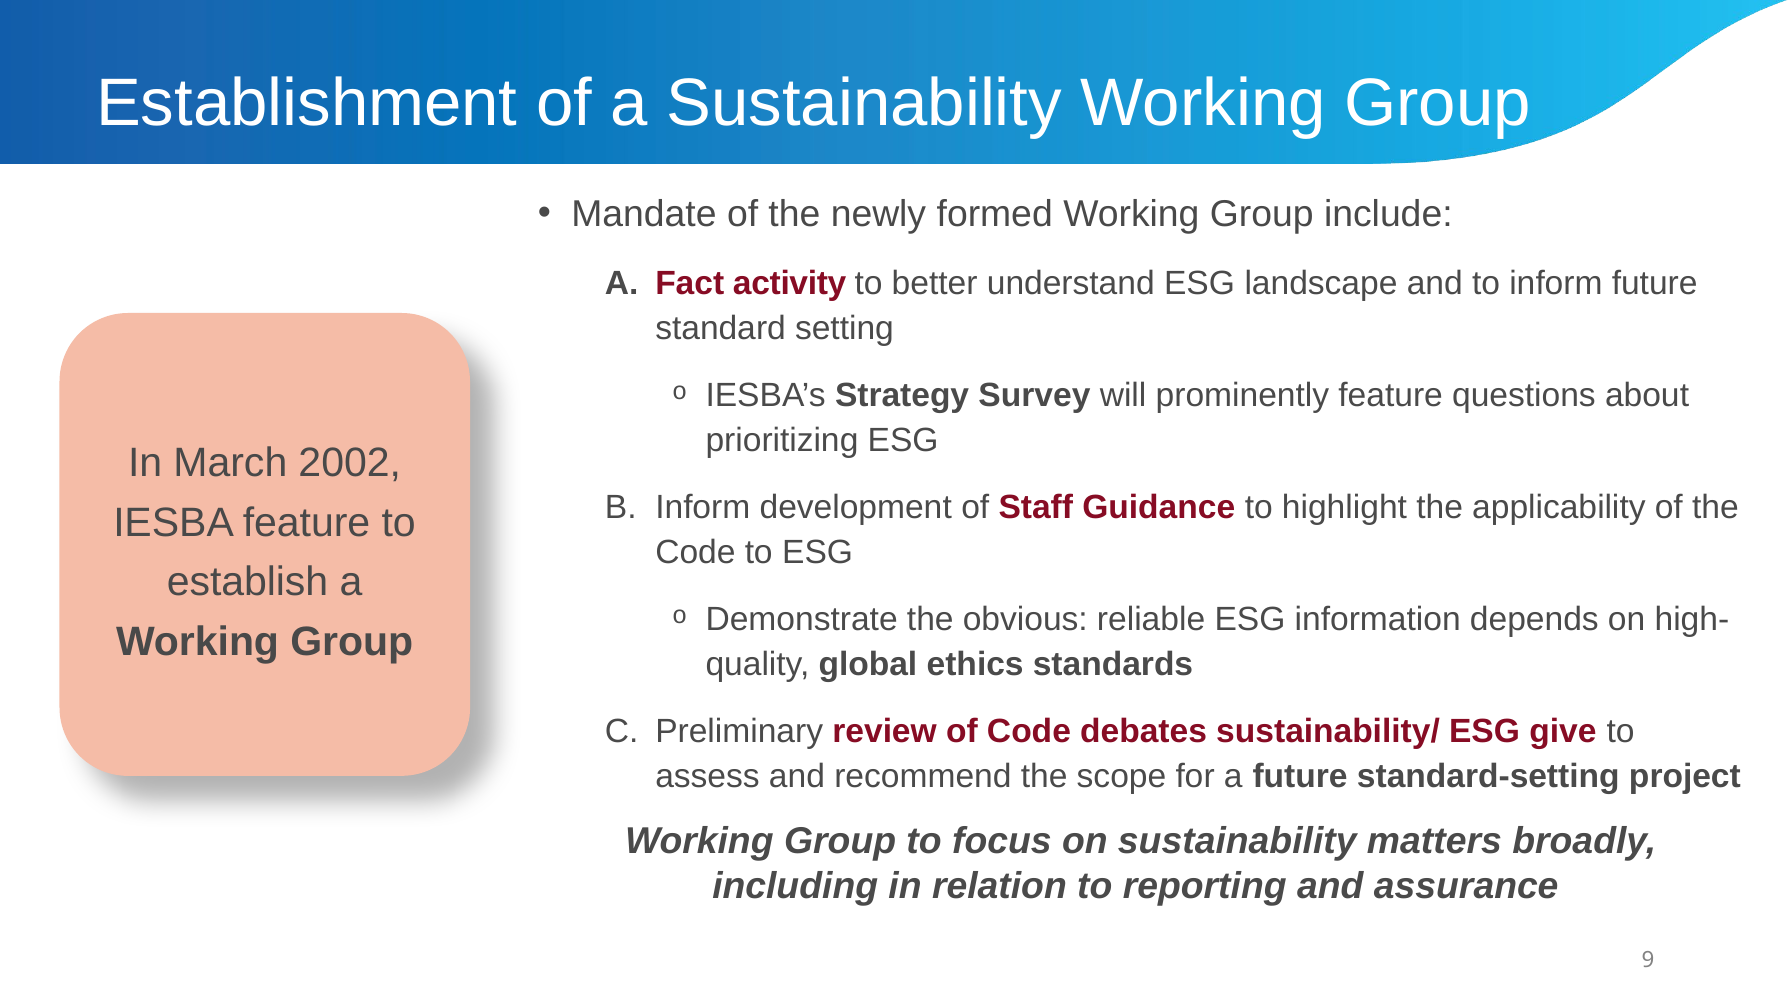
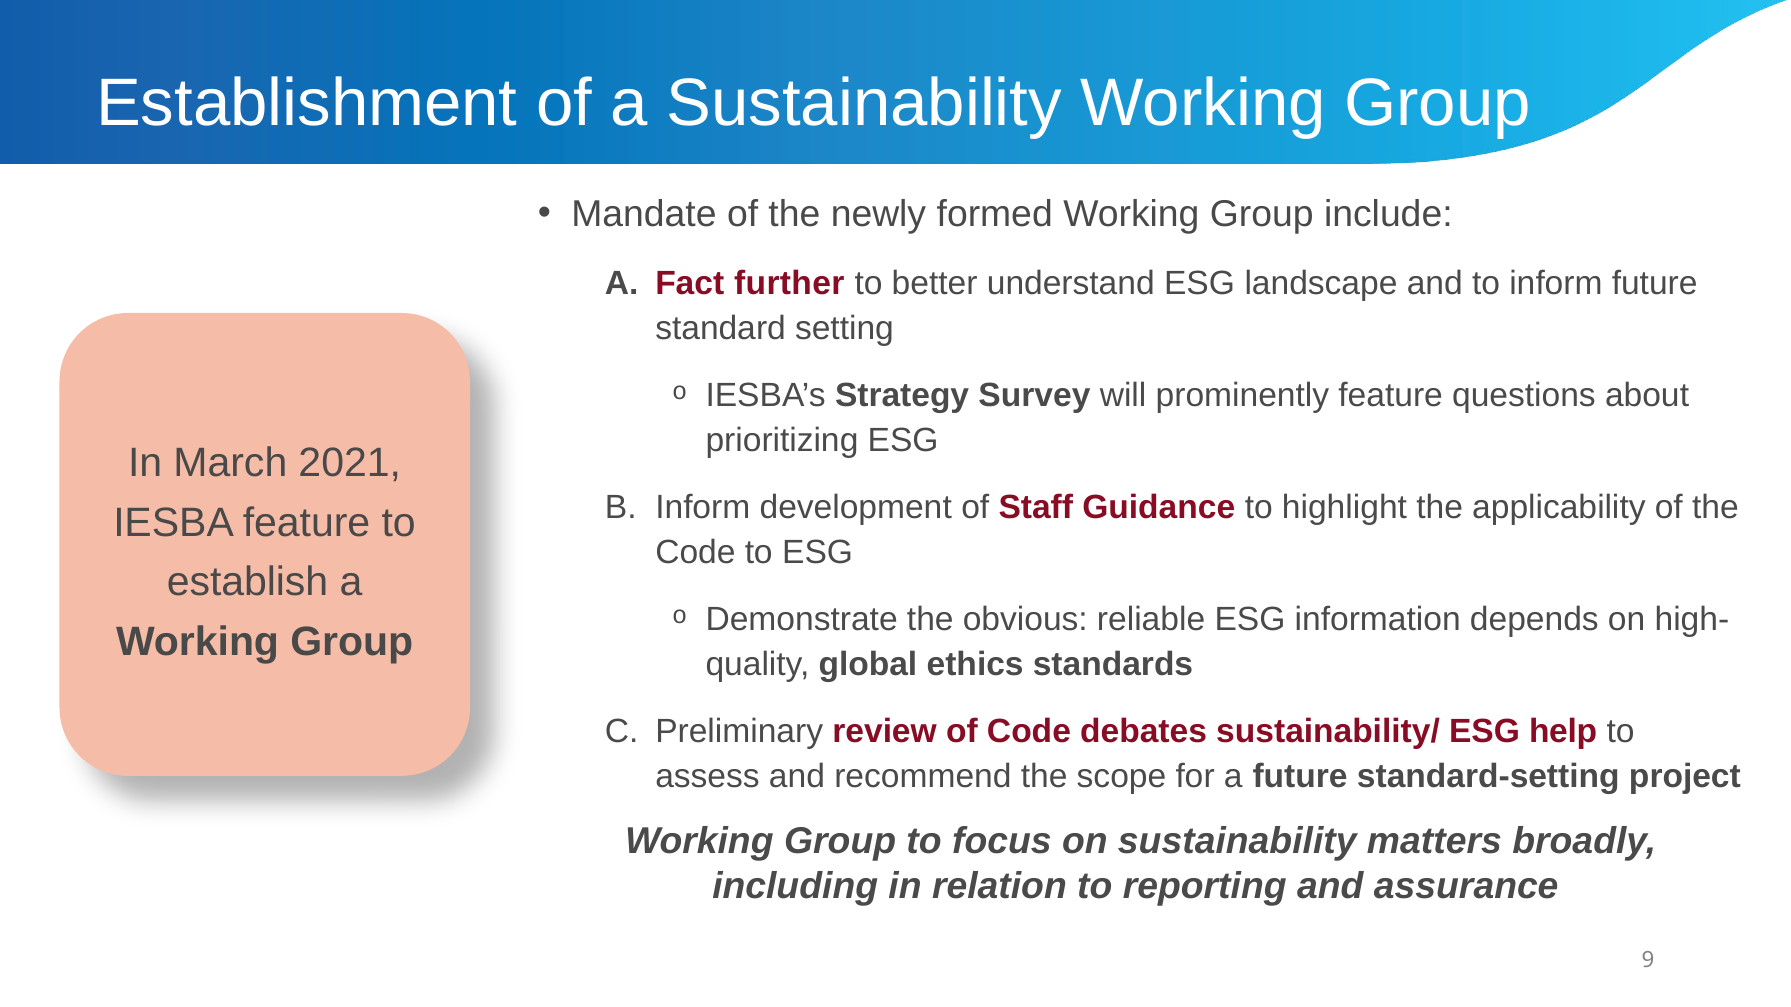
activity: activity -> further (789, 284)
2002: 2002 -> 2021 (350, 463)
give: give -> help (1563, 732)
